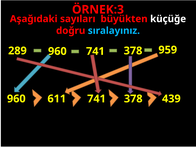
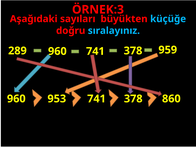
küçüğe colour: white -> light blue (168, 19)
611: 611 -> 953 (57, 99)
439: 439 -> 860 (171, 99)
